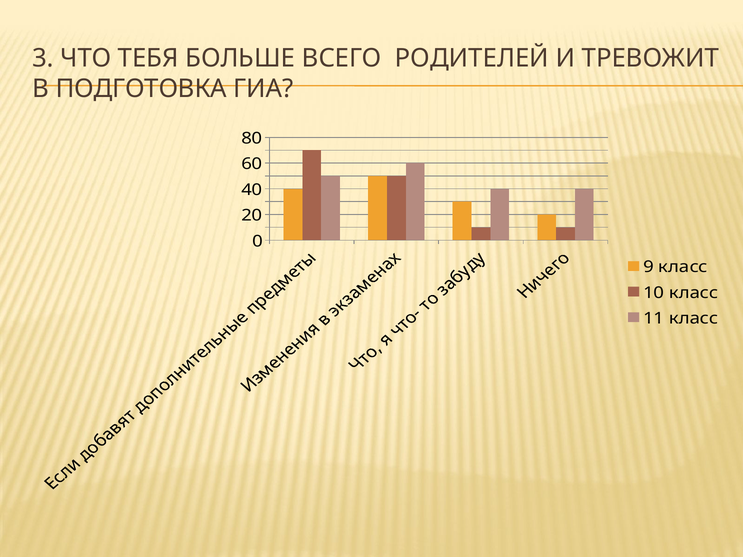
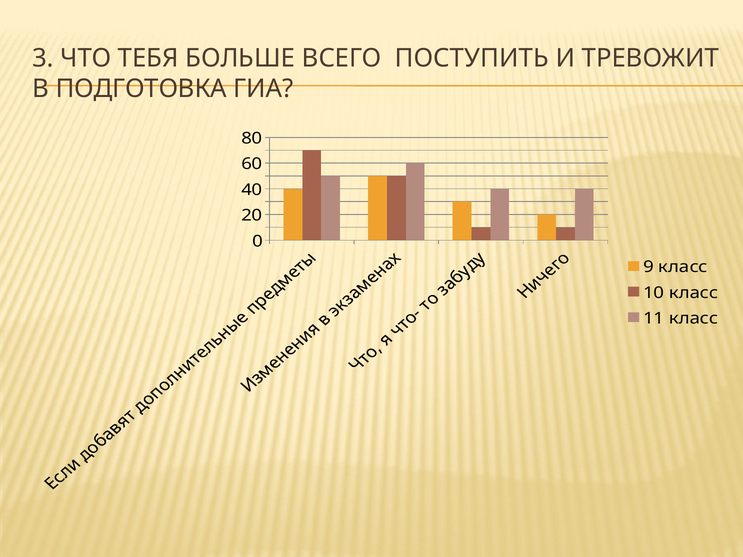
РОДИТЕЛЕЙ: РОДИТЕЛЕЙ -> ПОСТУПИТЬ (472, 58)
